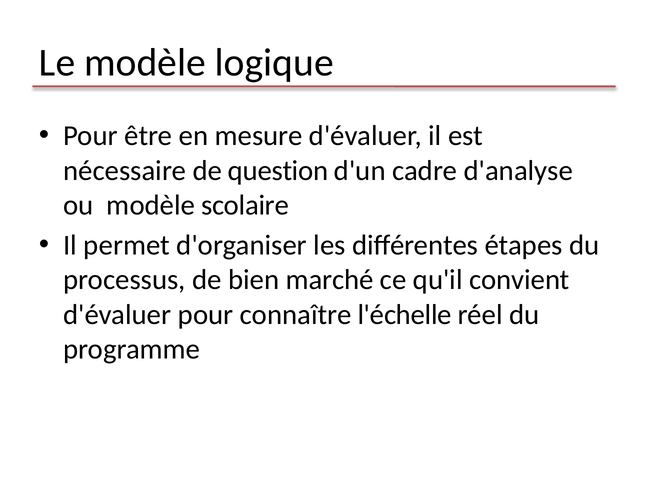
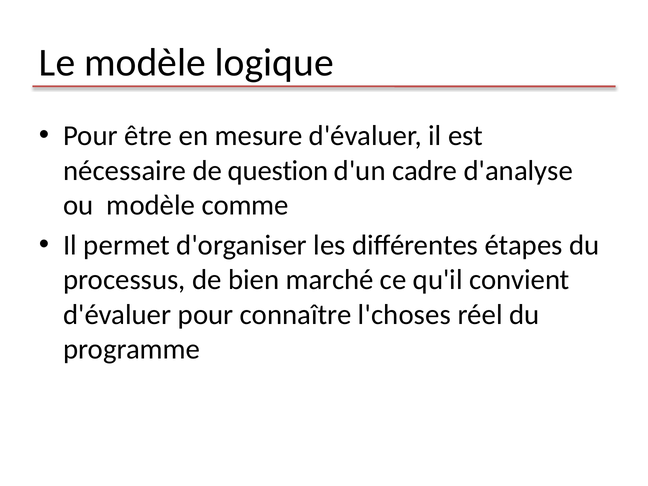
scolaire: scolaire -> comme (245, 205)
l'échelle: l'échelle -> l'choses (404, 315)
